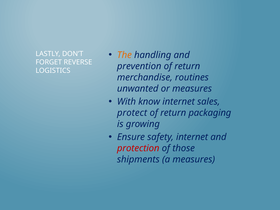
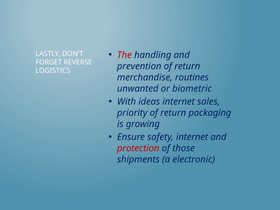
The colour: orange -> red (124, 55)
or measures: measures -> biometric (192, 89)
know: know -> ideas (149, 102)
protect: protect -> priority (132, 113)
a measures: measures -> electronic (194, 160)
